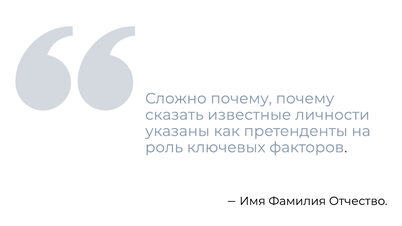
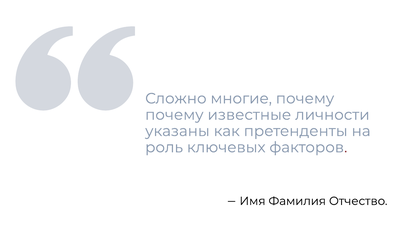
Сложно почему: почему -> многие (241, 99)
сказать: сказать -> почему (174, 115)
